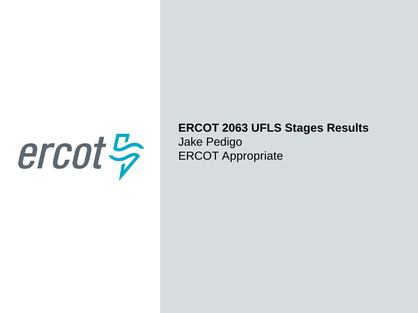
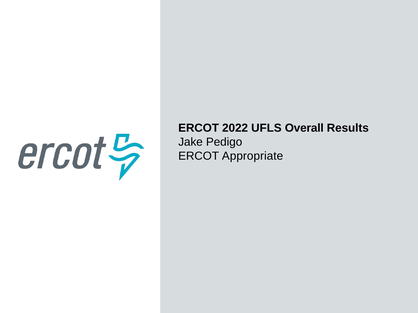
2063: 2063 -> 2022 (235, 128)
Stages: Stages -> Overall (304, 128)
